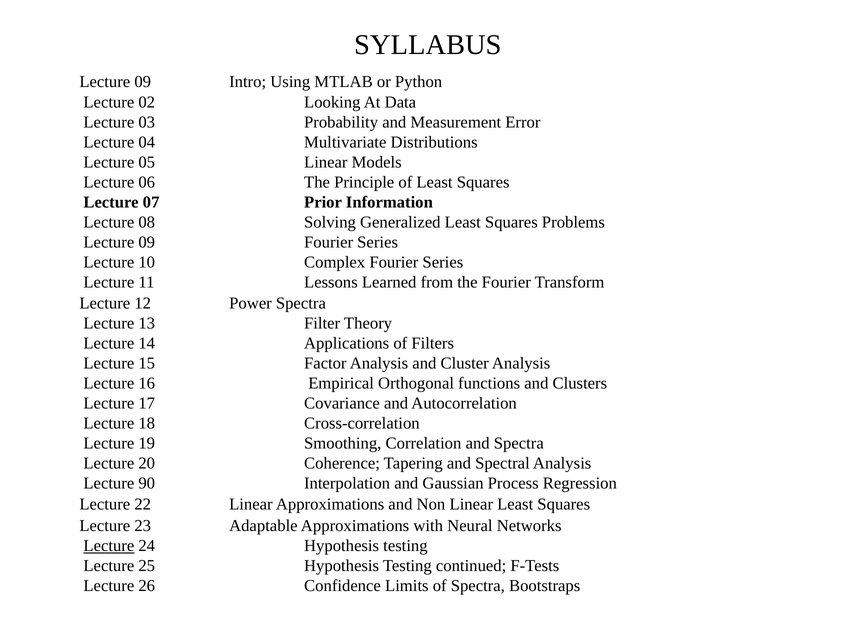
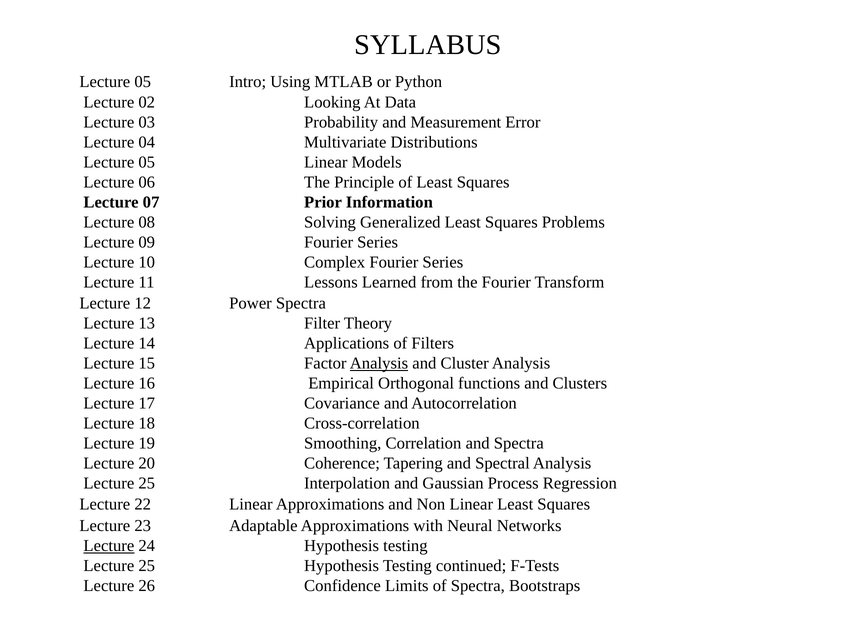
09: 09 -> 05 (143, 82)
Analysis underline: none -> present (379, 363)
90: 90 -> 25 (147, 483)
